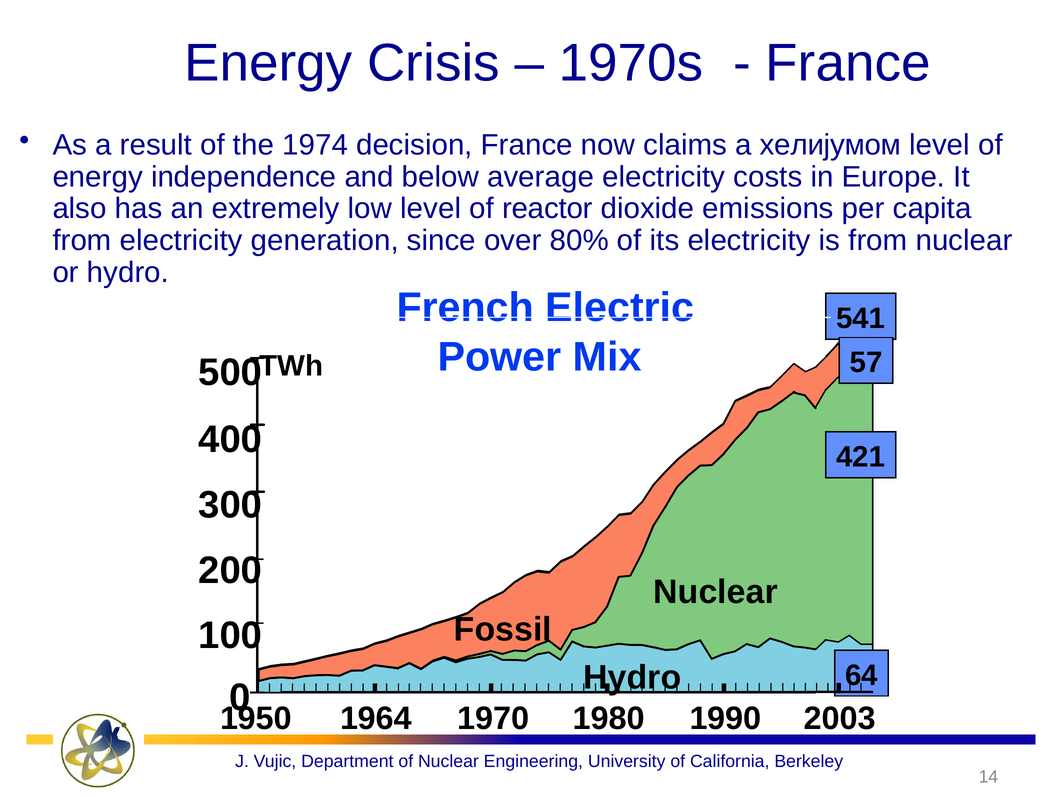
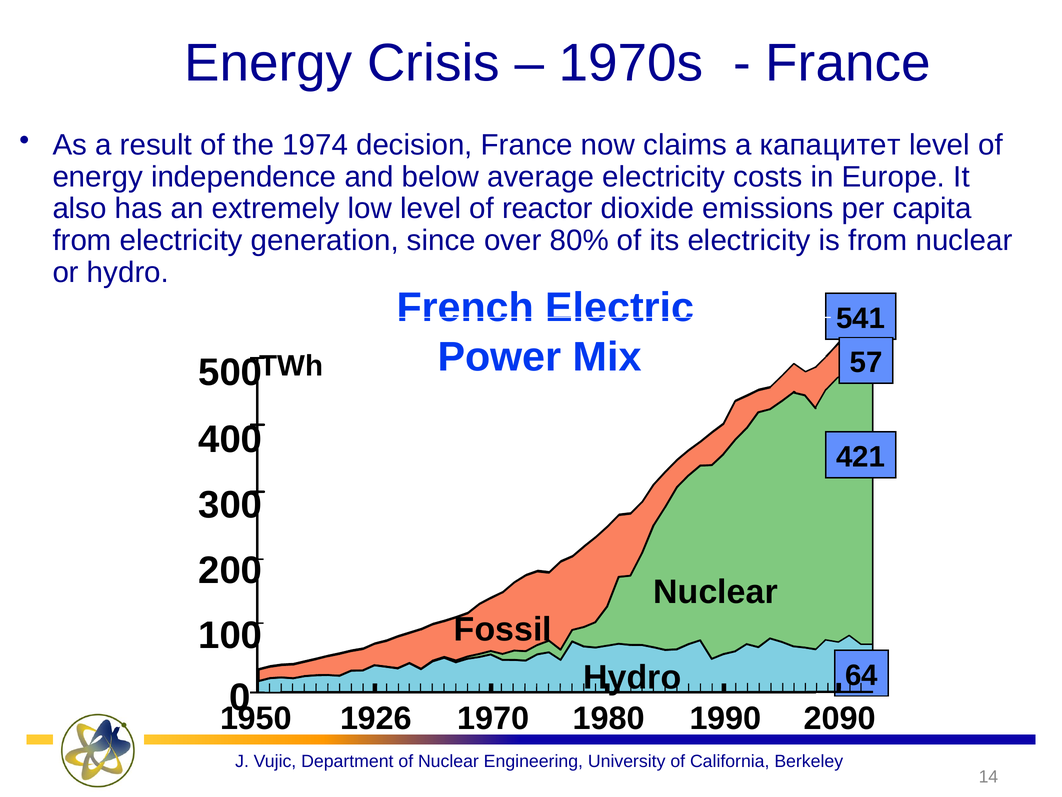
хелијумом: хелијумом -> капацитет (830, 145)
1964: 1964 -> 1926 (376, 718)
2003: 2003 -> 2090 (840, 718)
